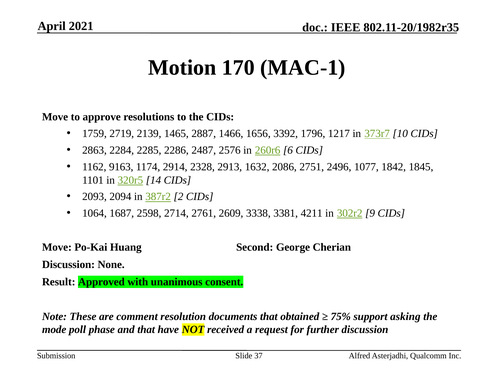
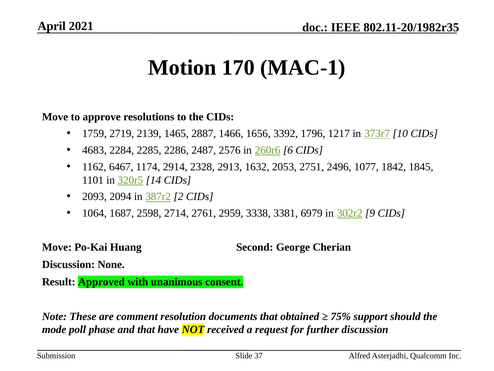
2863: 2863 -> 4683 (94, 150)
9163: 9163 -> 6467 (121, 167)
2086: 2086 -> 2053 (284, 167)
2609: 2609 -> 2959 (231, 213)
4211: 4211 -> 6979 (312, 213)
asking: asking -> should (405, 316)
